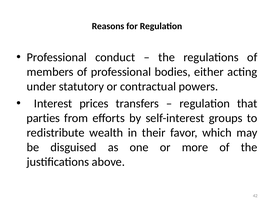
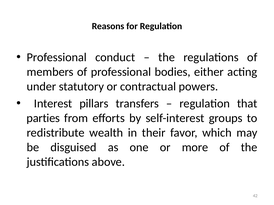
prices: prices -> pillars (94, 104)
